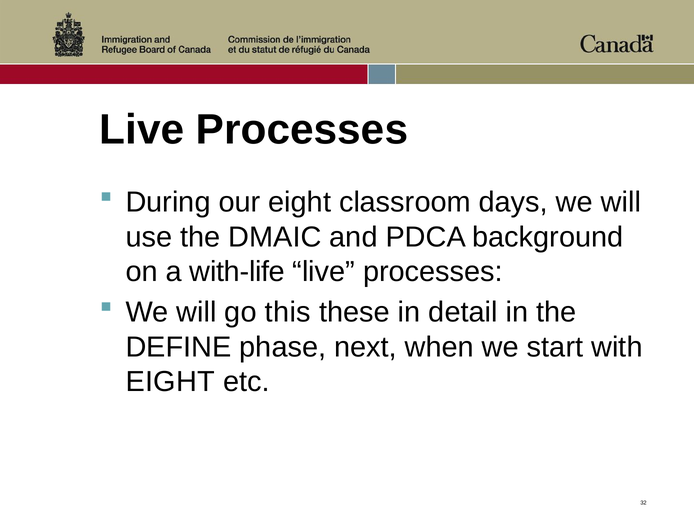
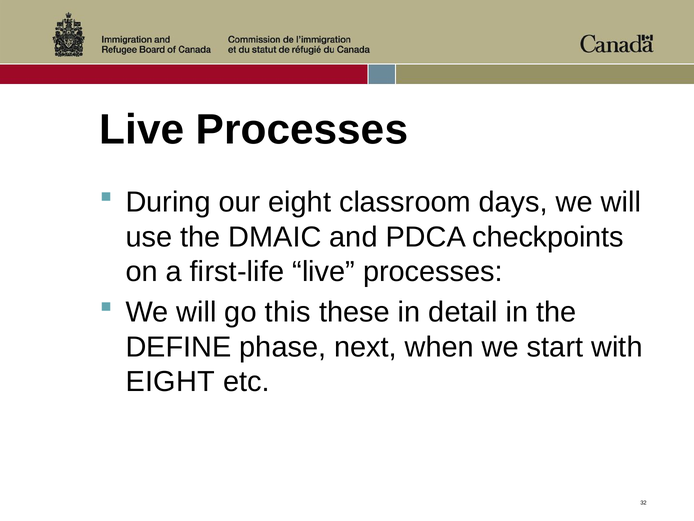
background: background -> checkpoints (548, 237)
with-life: with-life -> first-life (237, 272)
